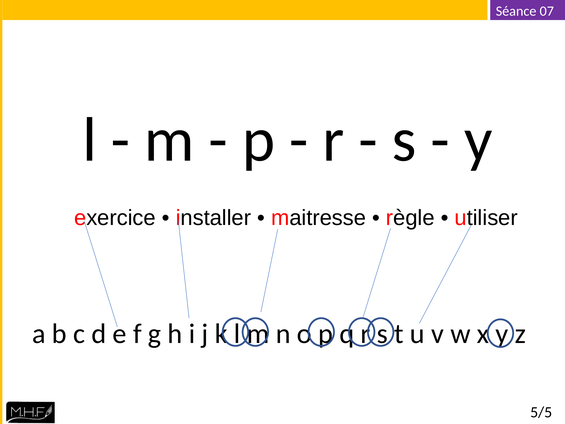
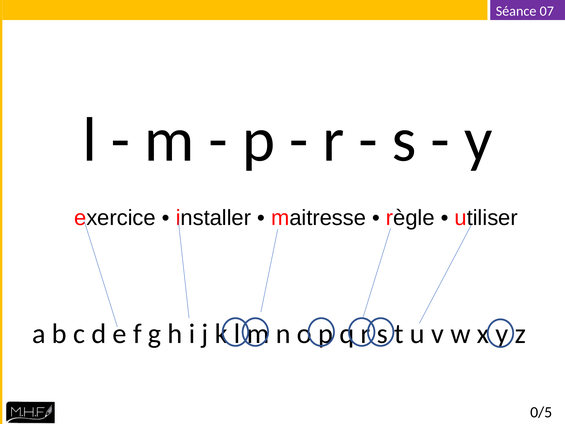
5/5: 5/5 -> 0/5 (541, 412)
